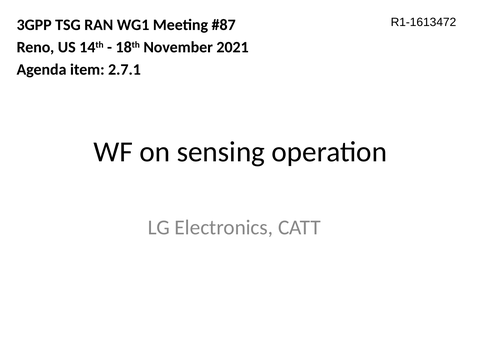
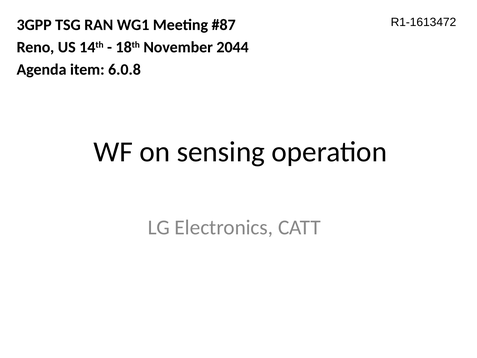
2021: 2021 -> 2044 (233, 47)
2.7.1: 2.7.1 -> 6.0.8 (124, 69)
